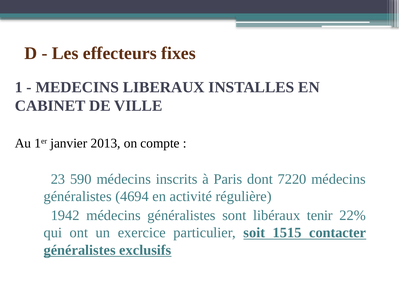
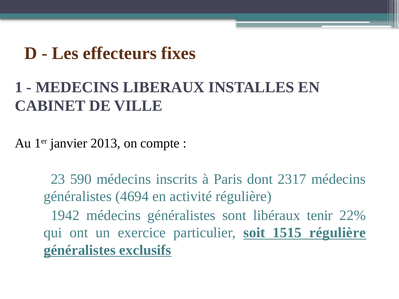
7220: 7220 -> 2317 (292, 179)
1515 contacter: contacter -> régulière (338, 233)
